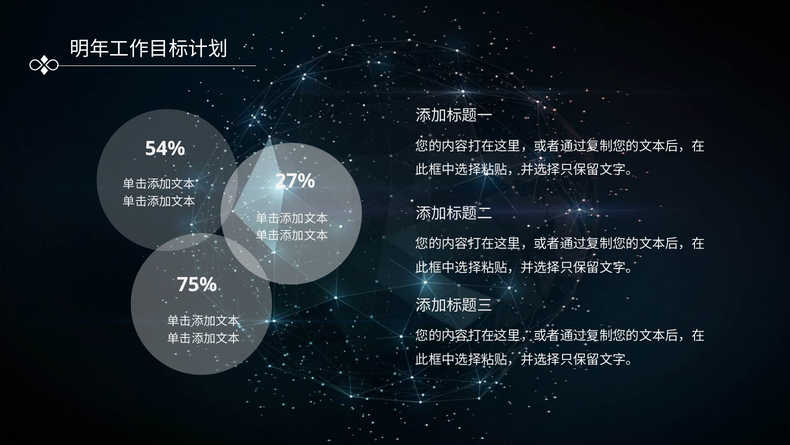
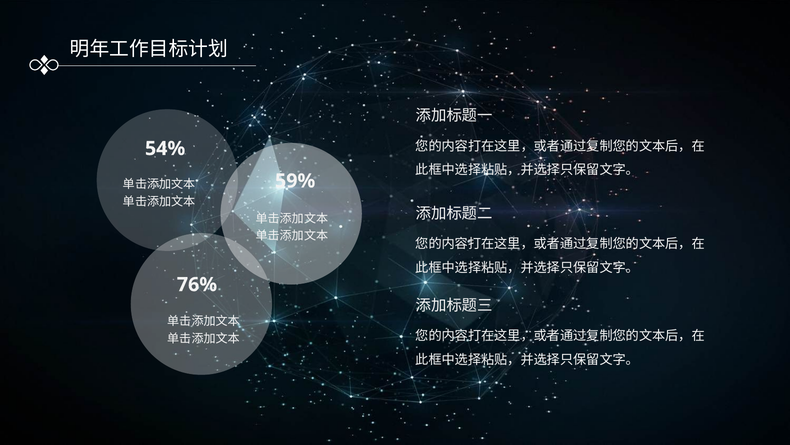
27%: 27% -> 59% (295, 181)
75%: 75% -> 76% (197, 284)
